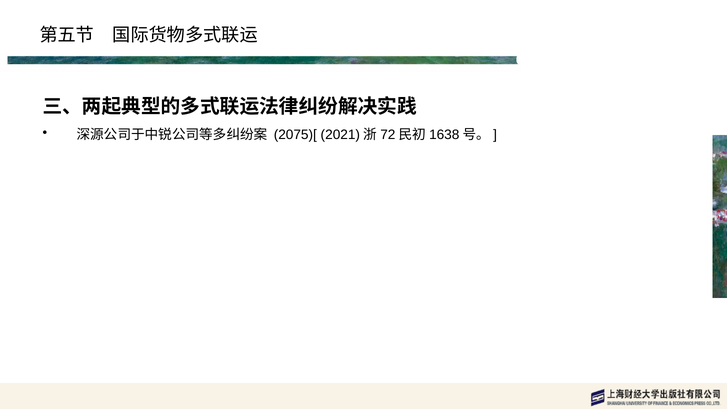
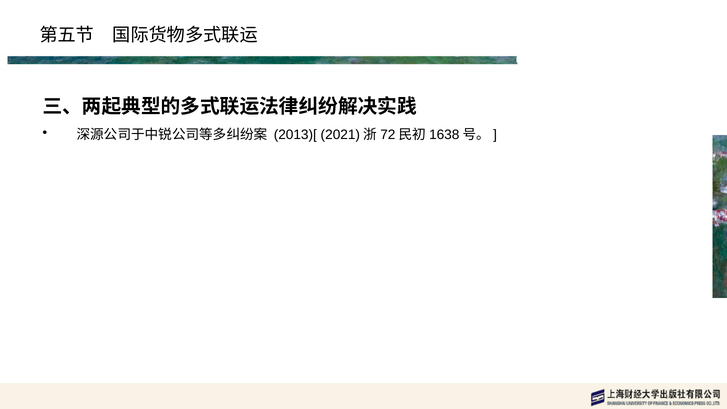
2075)[: 2075)[ -> 2013)[ (295, 135)
